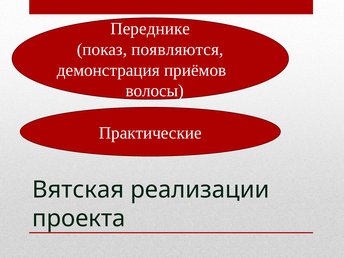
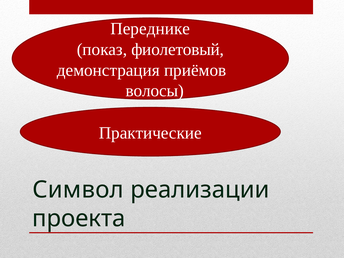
появляются: появляются -> фиолетовый (178, 49)
Вятская: Вятская -> Символ (78, 190)
